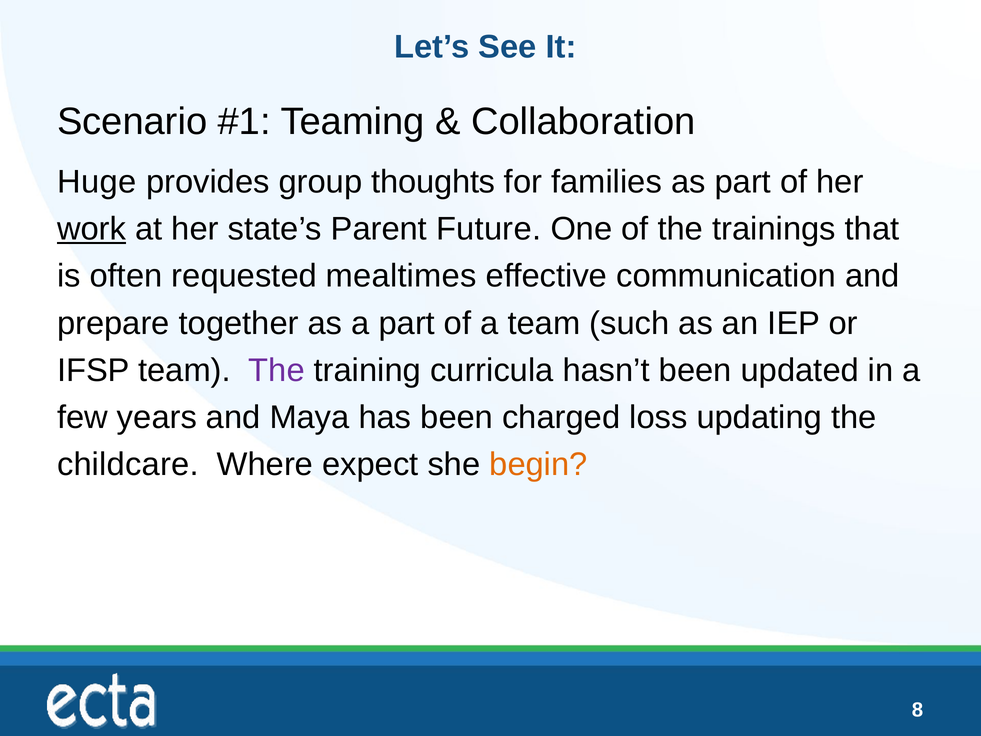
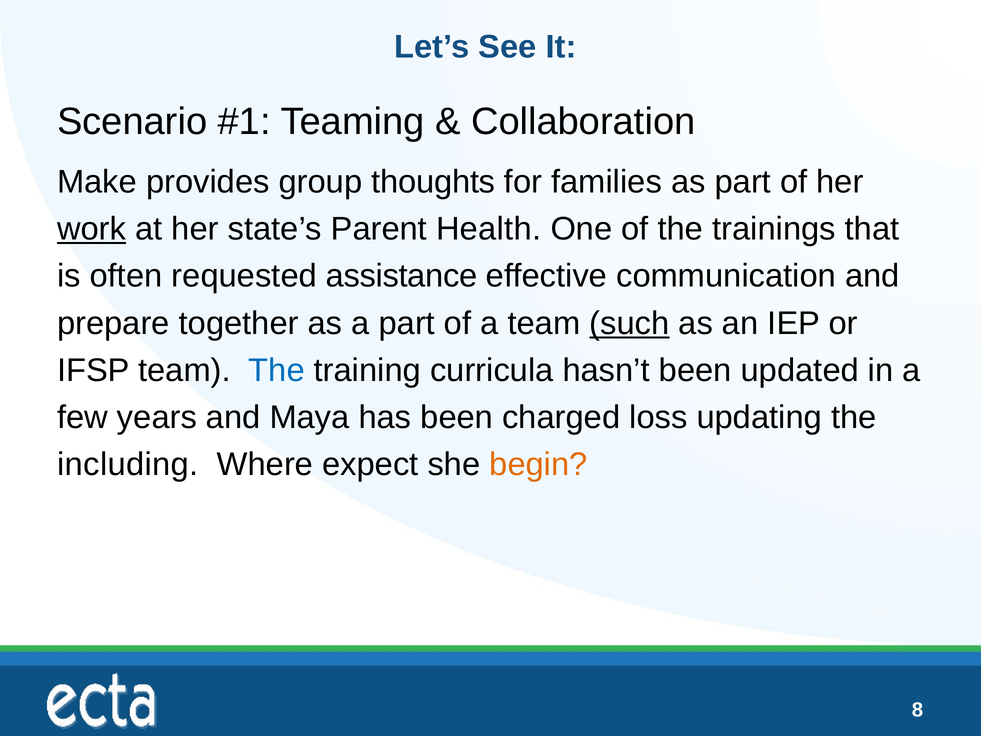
Huge: Huge -> Make (97, 182)
Future: Future -> Health (489, 229)
mealtimes: mealtimes -> assistance (402, 276)
such underline: none -> present (629, 323)
The colour: purple -> blue (277, 370)
childcare: childcare -> including (128, 464)
